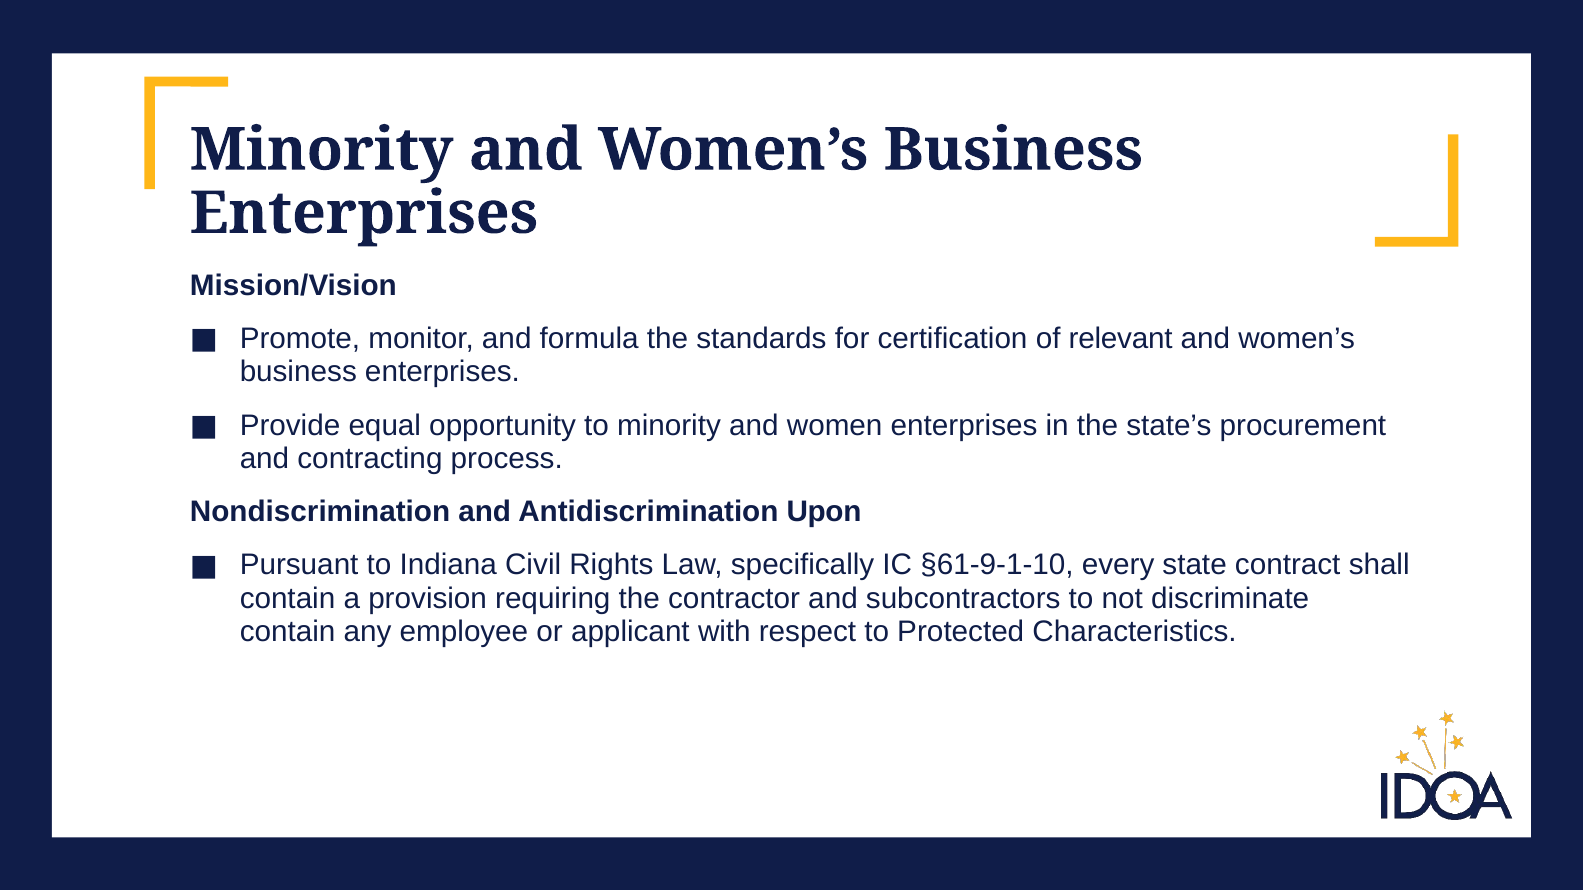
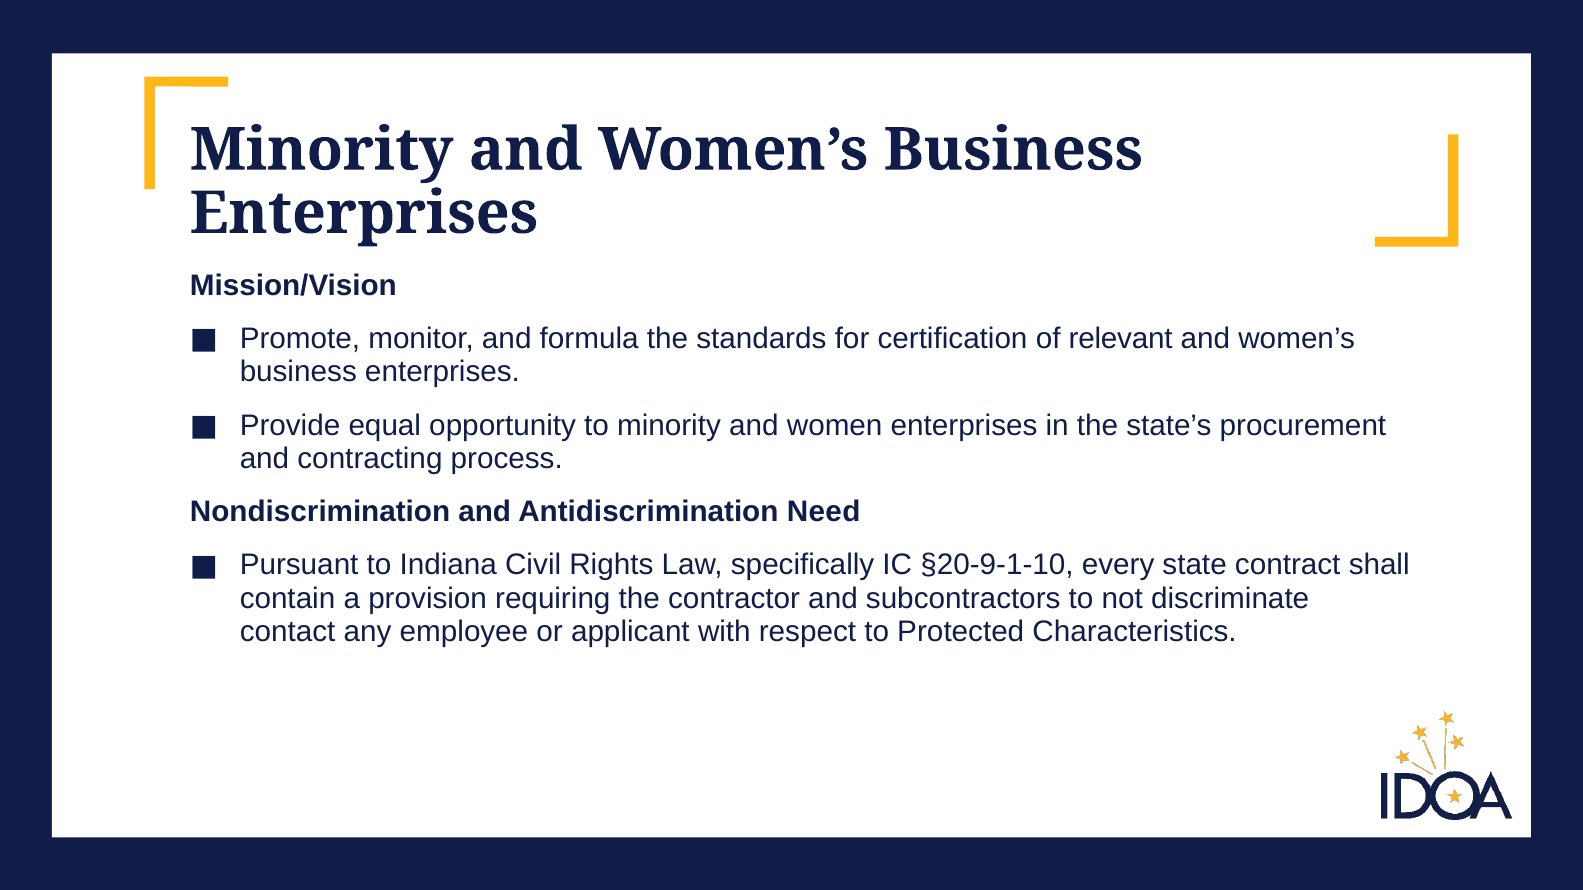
Upon: Upon -> Need (824, 512)
§61-9-1-10: §61-9-1-10 -> §20-9-1-10 (997, 565)
contain: contain -> contact (288, 632)
